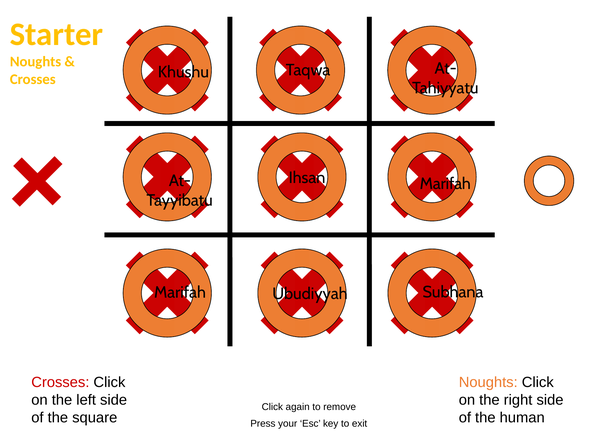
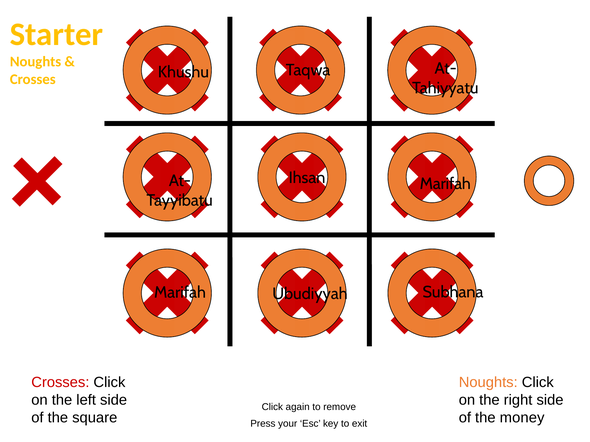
human: human -> money (522, 418)
